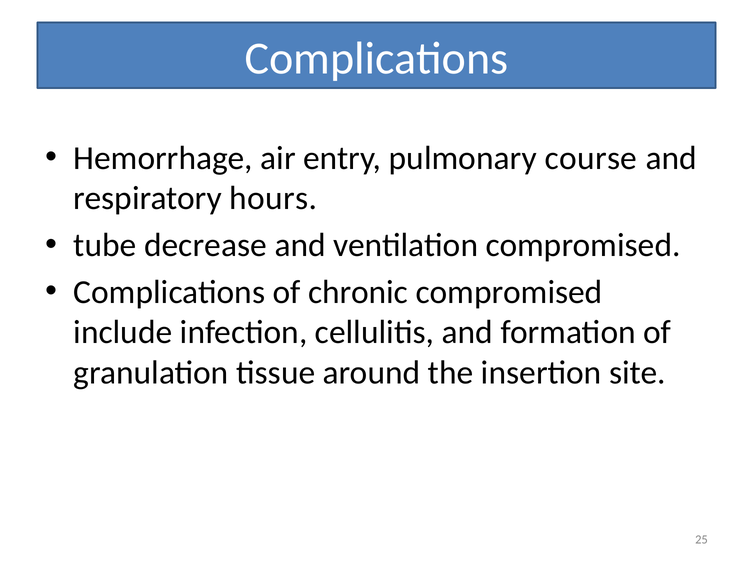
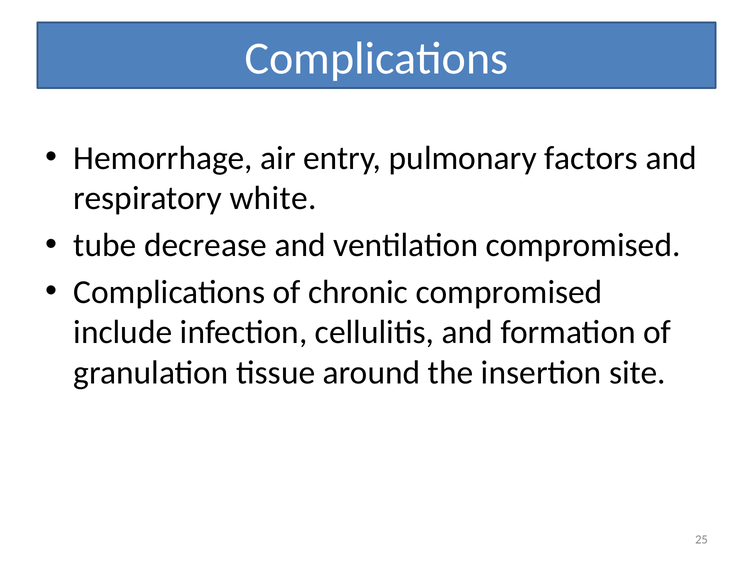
course: course -> factors (591, 158)
hours: hours -> white (273, 198)
